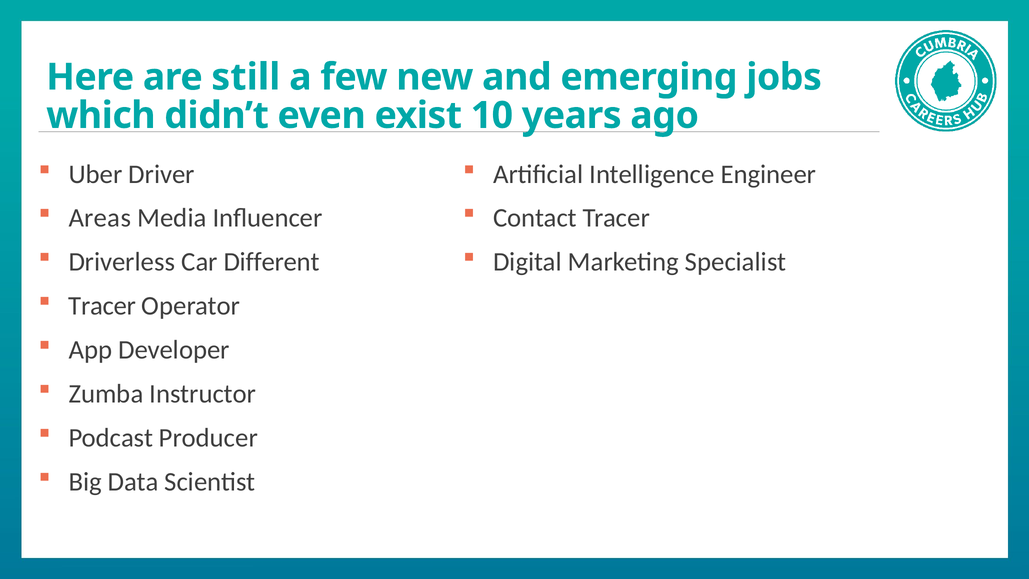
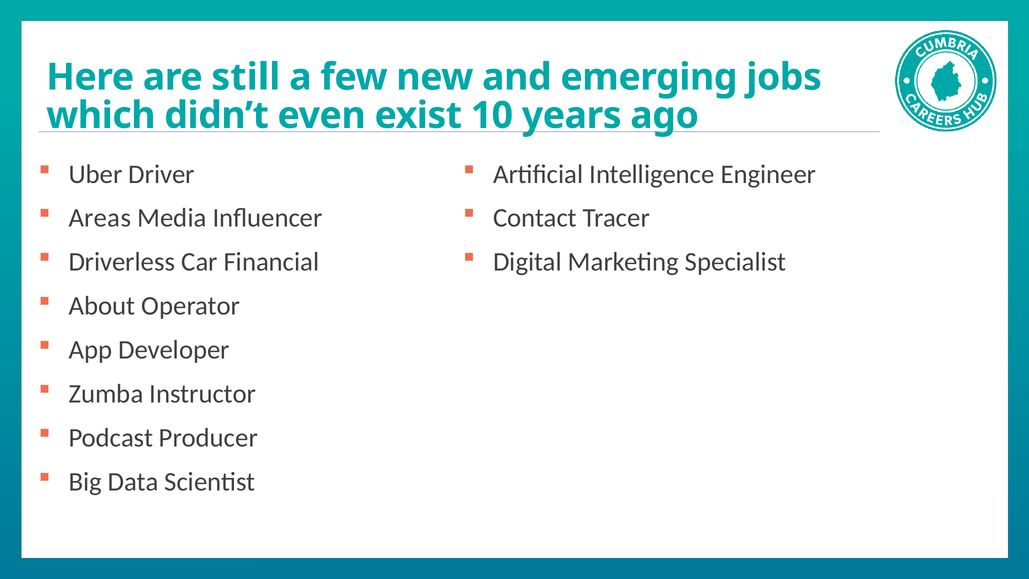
Different: Different -> Financial (272, 262)
Tracer: Tracer -> About (102, 306)
